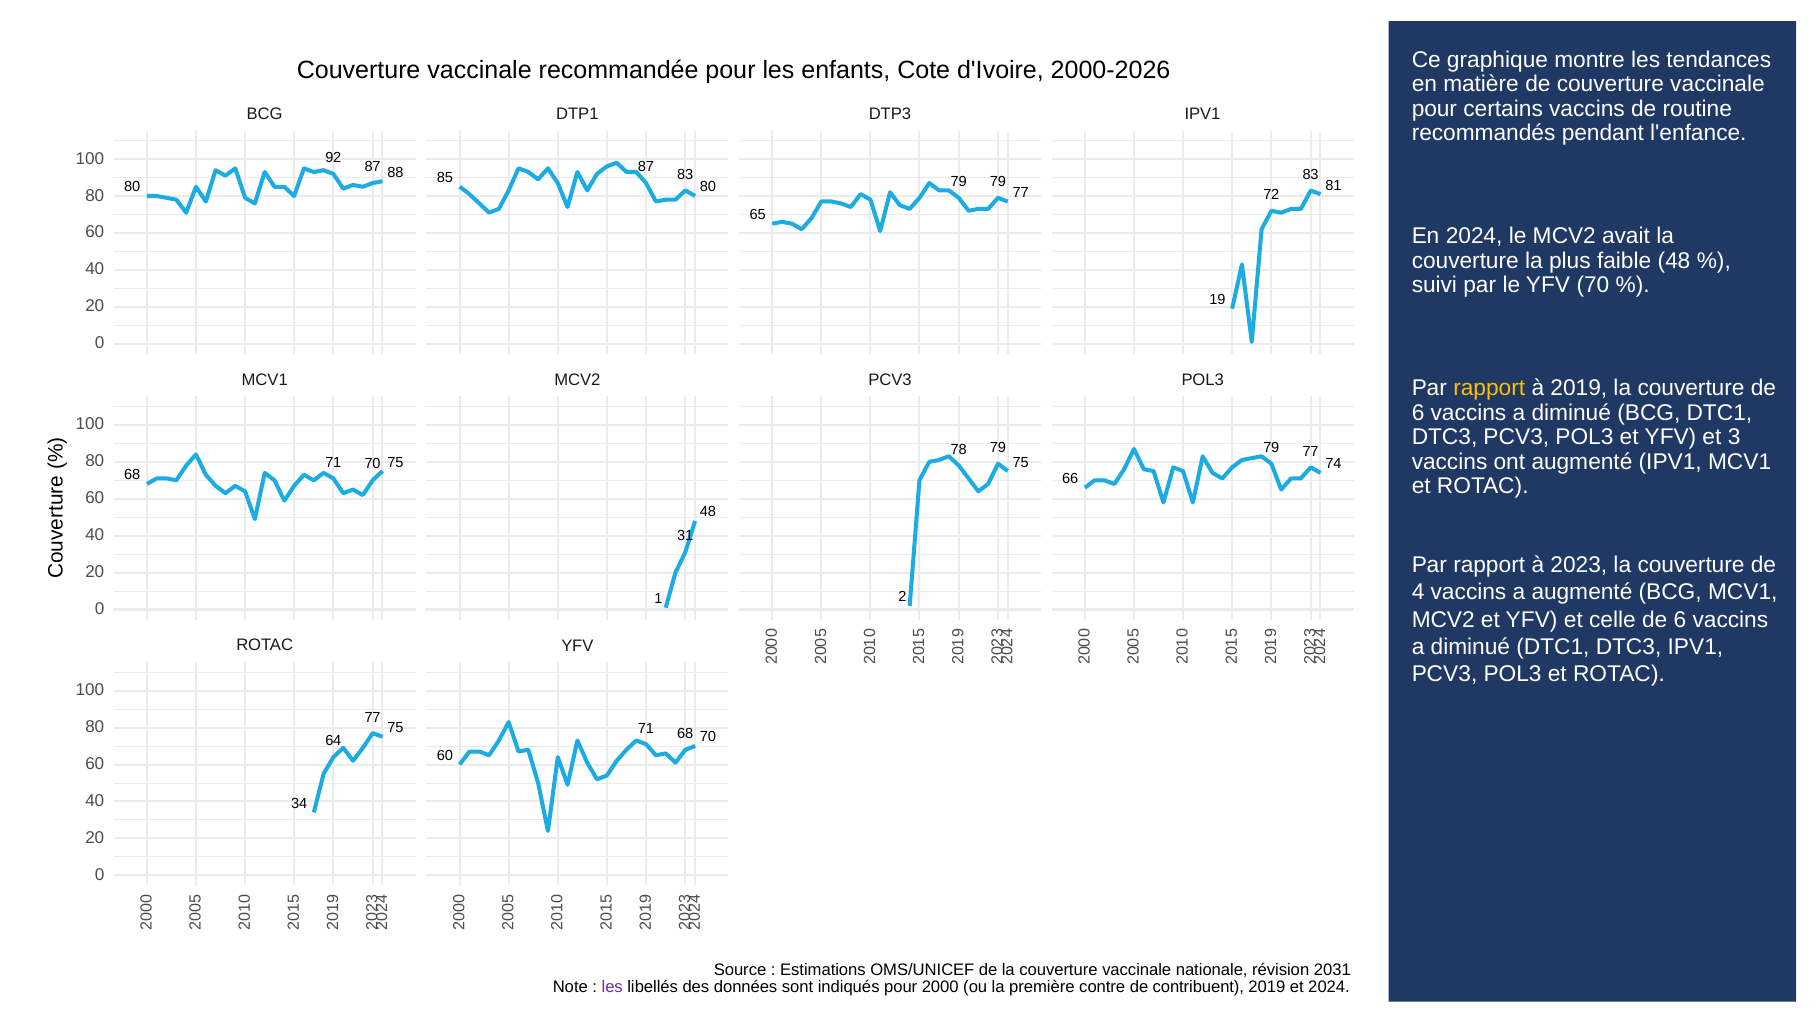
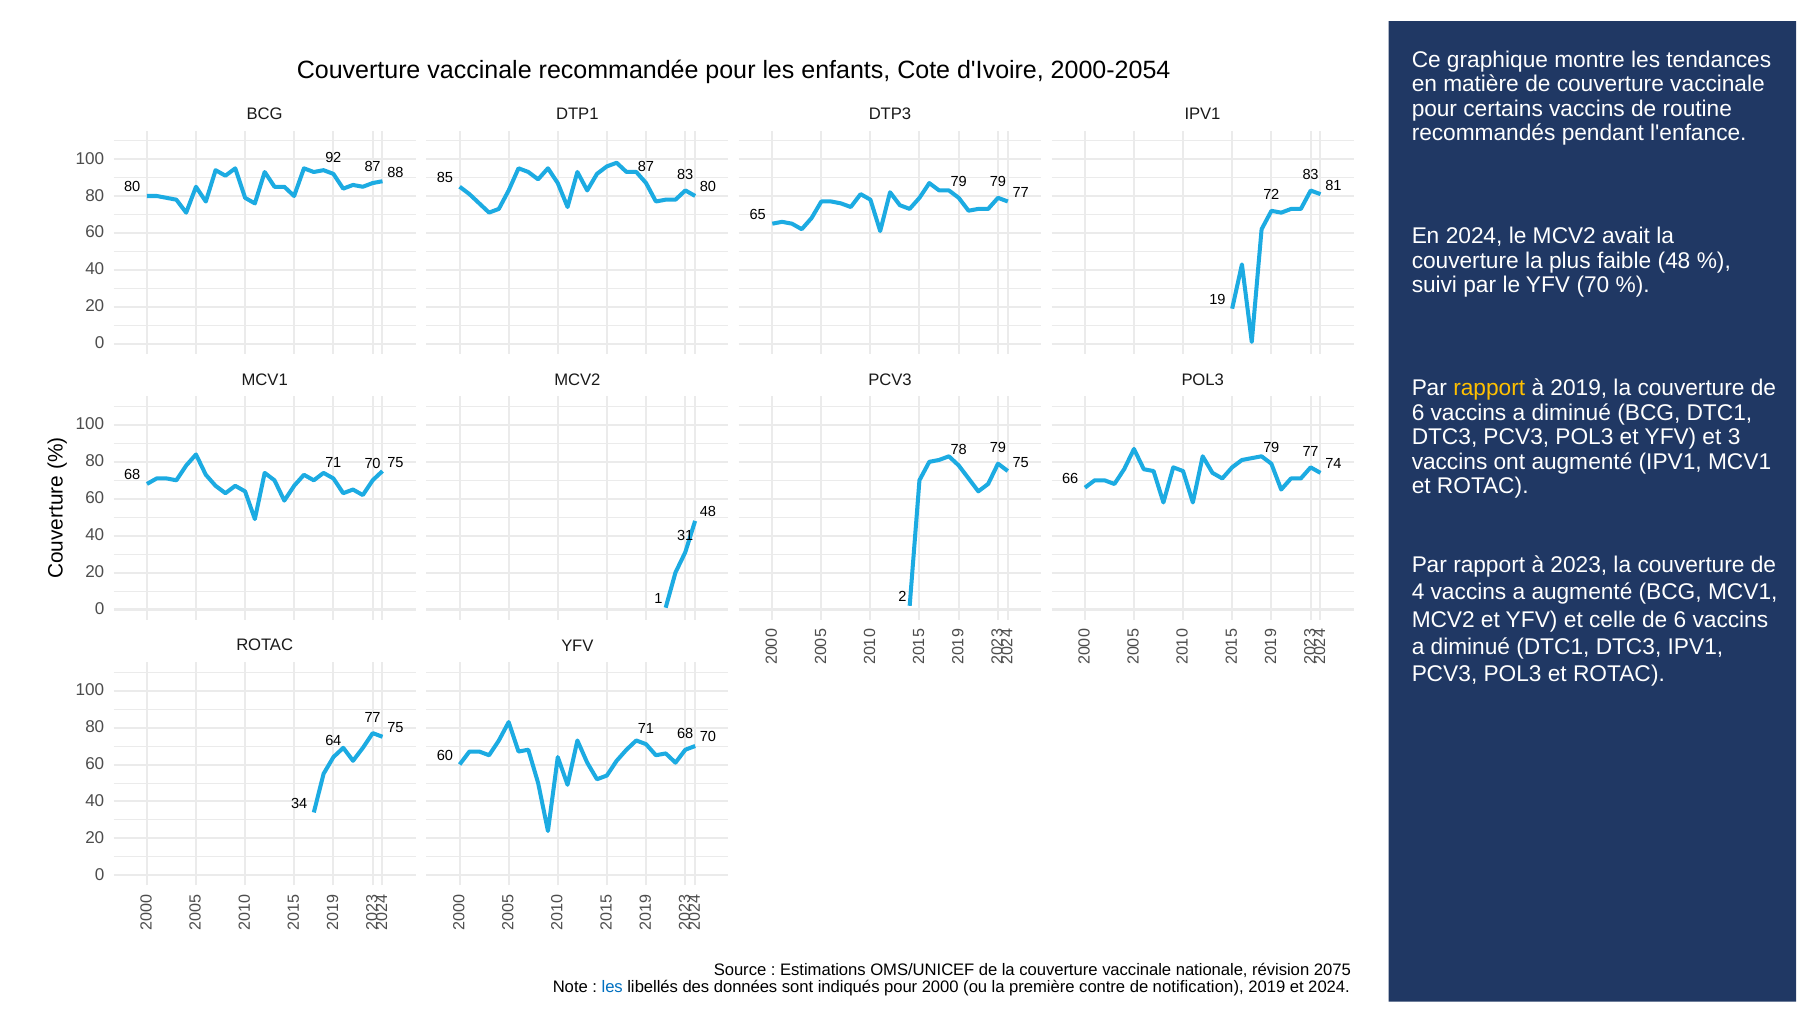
2000-2026: 2000-2026 -> 2000-2054 (1111, 70)
2031: 2031 -> 2075 (1332, 970)
les colour: purple -> blue (612, 987)
contribuent: contribuent -> notification (1198, 987)
